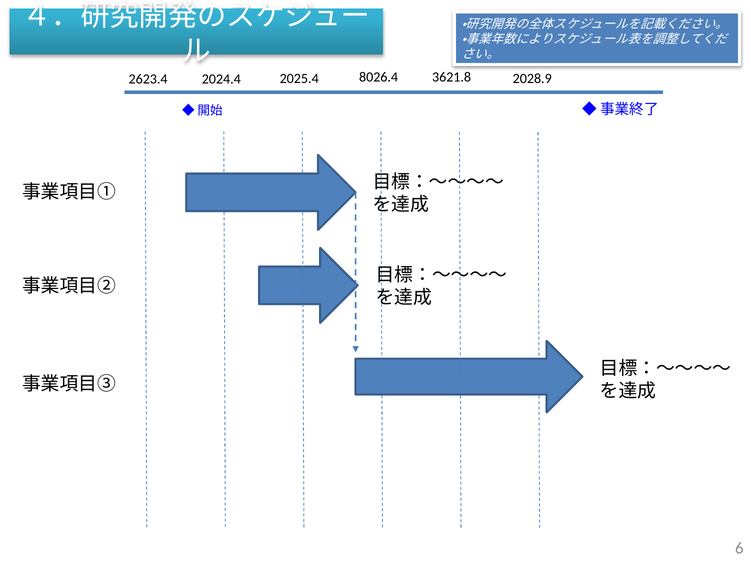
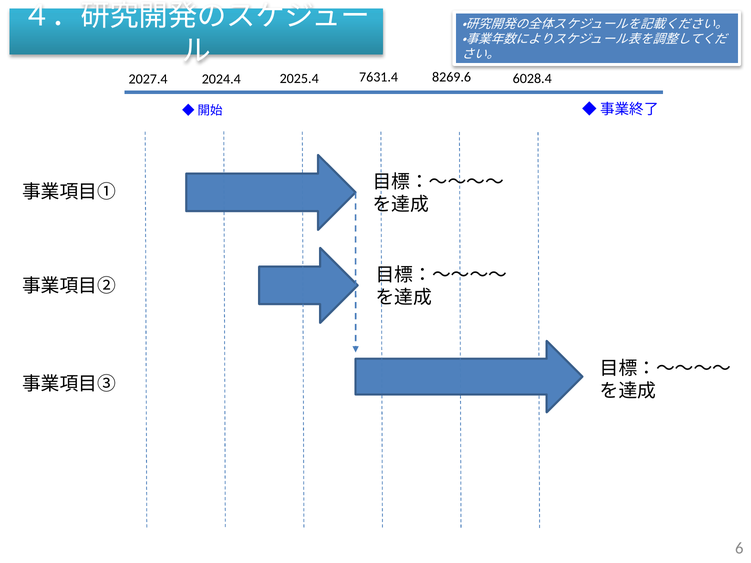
8026.4: 8026.4 -> 7631.4 (379, 77)
2028.9: 2028.9 -> 6028.4 (532, 78)
3621.8: 3621.8 -> 8269.6 (452, 77)
2623.4: 2623.4 -> 2027.4 (148, 79)
